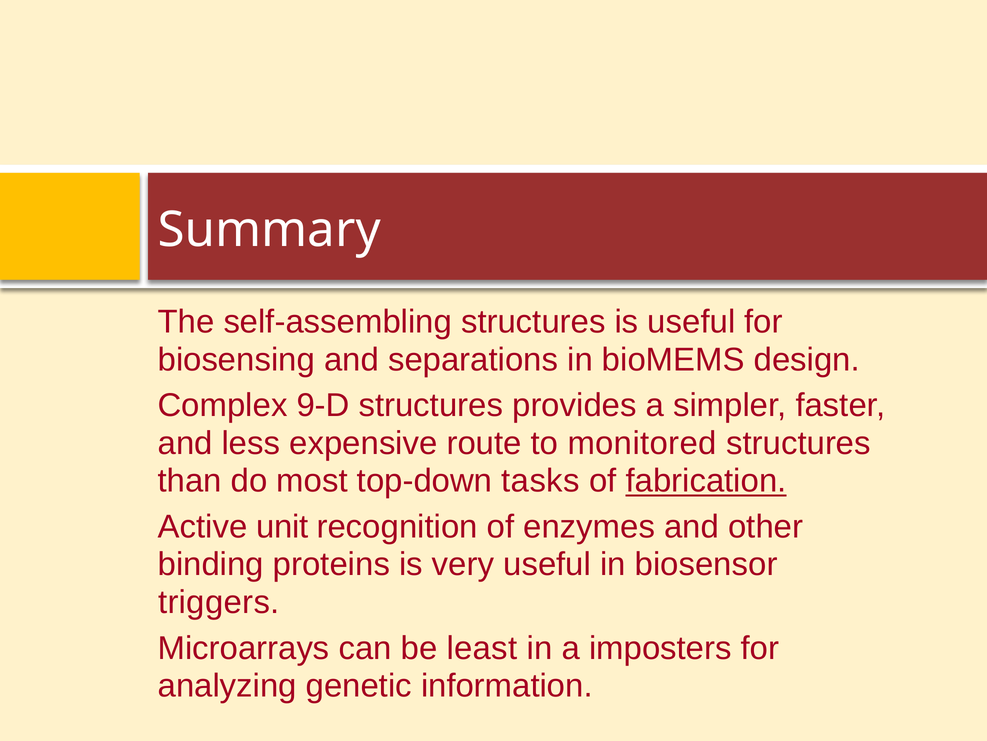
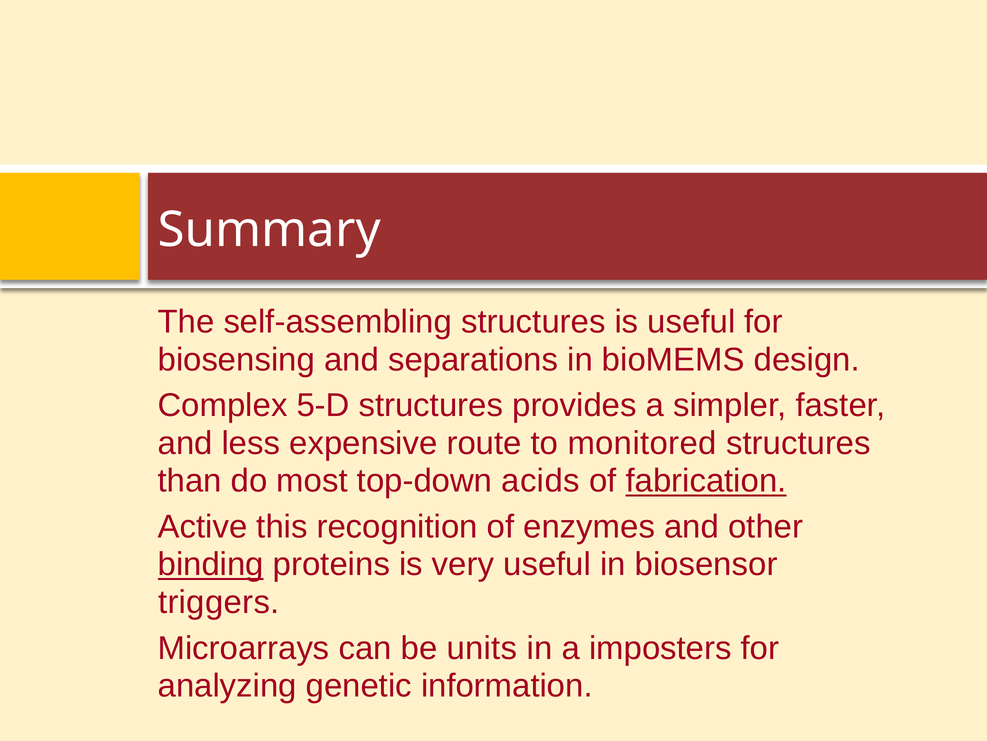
9-D: 9-D -> 5-D (323, 405)
tasks: tasks -> acids (541, 481)
unit: unit -> this (282, 526)
binding underline: none -> present (211, 564)
least: least -> units (482, 647)
